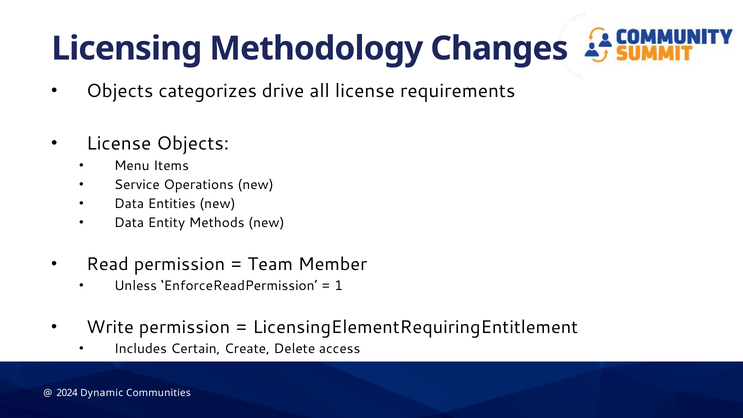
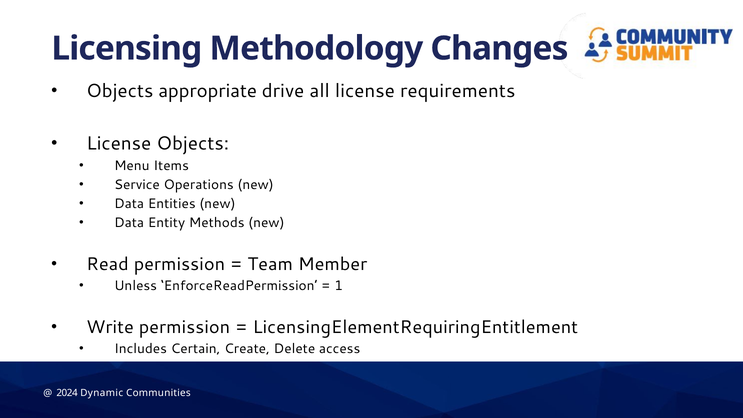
categorizes: categorizes -> appropriate (208, 91)
